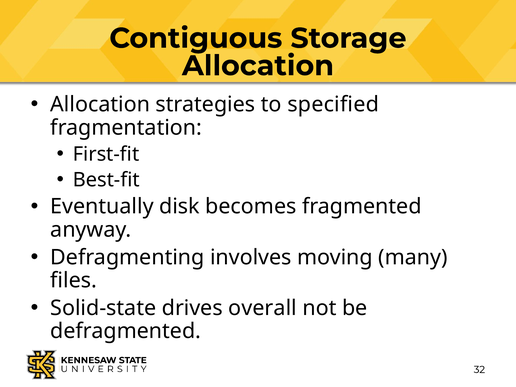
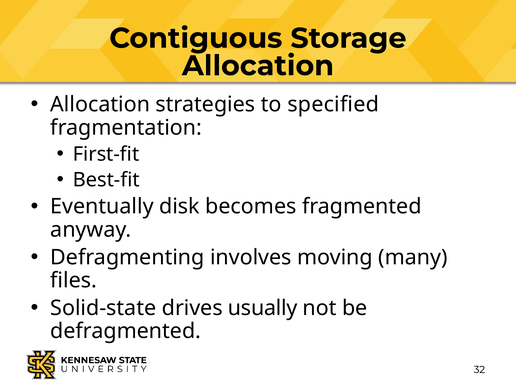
overall: overall -> usually (263, 308)
